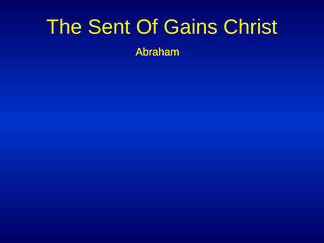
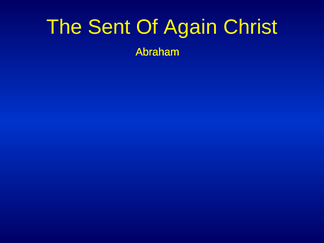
Gains: Gains -> Again (191, 27)
